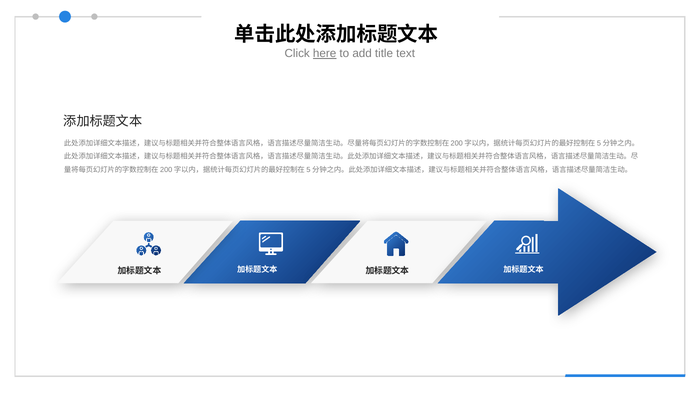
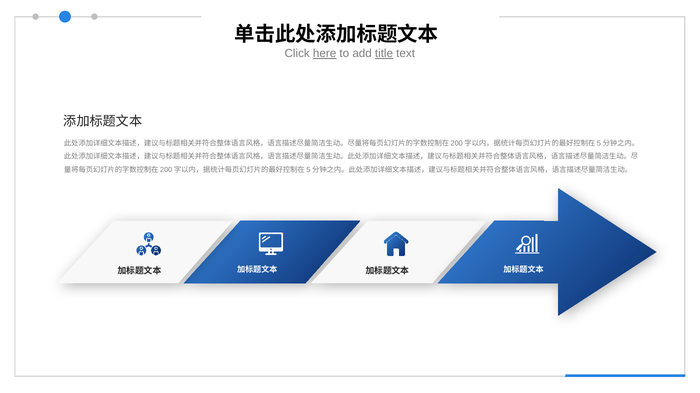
title underline: none -> present (384, 54)
